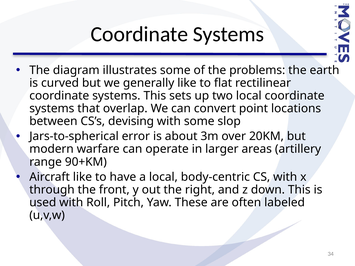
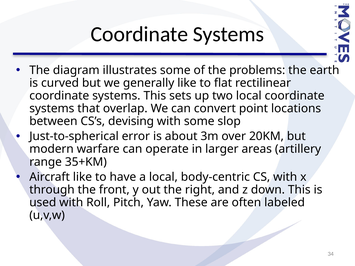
Jars-to-spherical: Jars-to-spherical -> Just-to-spherical (74, 136)
90+KM: 90+KM -> 35+KM (86, 162)
